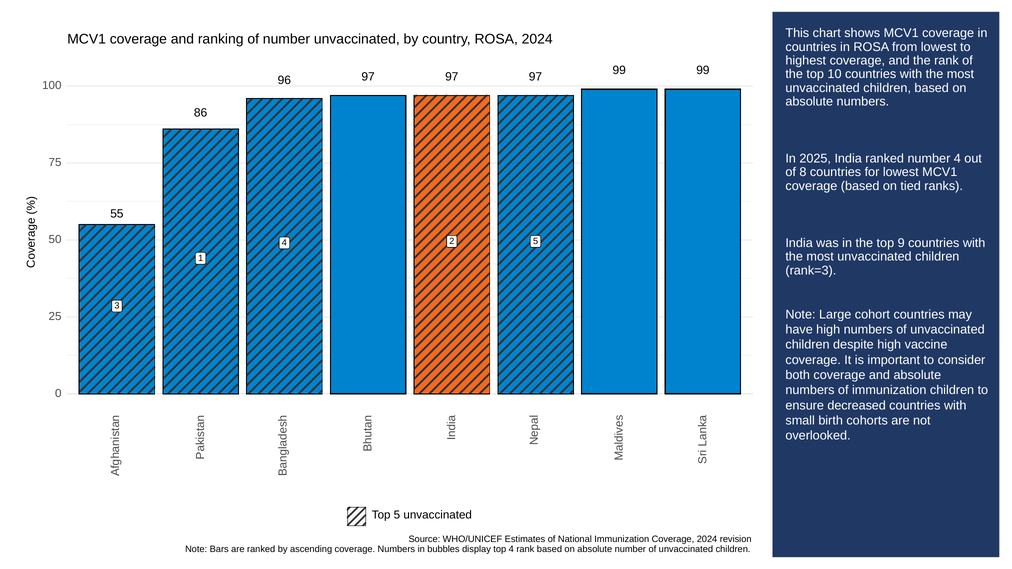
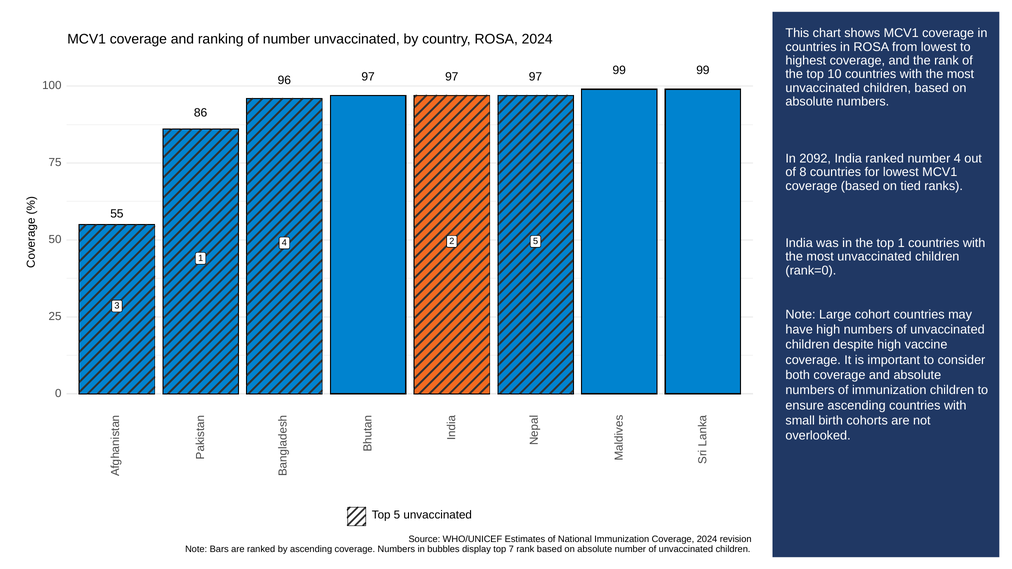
2025: 2025 -> 2092 (815, 159)
top 9: 9 -> 1 (901, 243)
rank=3: rank=3 -> rank=0 (811, 271)
ensure decreased: decreased -> ascending (857, 406)
top 4: 4 -> 7 (511, 549)
